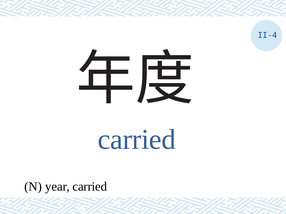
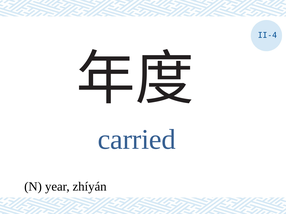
year carried: carried -> zhíyán (90, 187)
